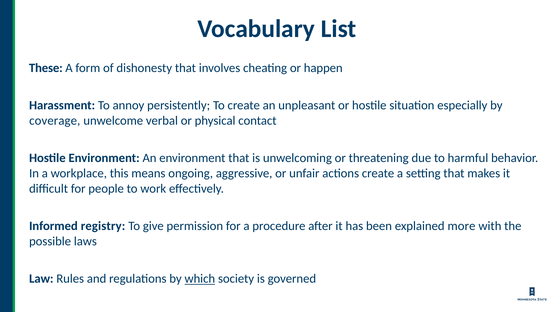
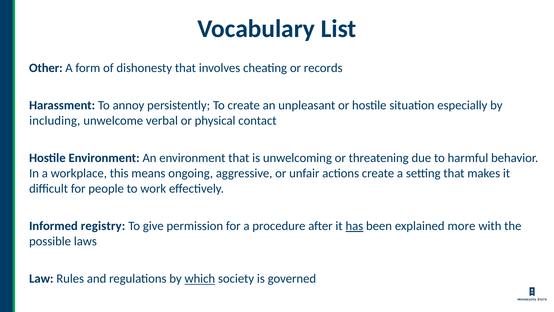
These: These -> Other (46, 68)
happen: happen -> records (323, 68)
coverage: coverage -> including (55, 121)
has underline: none -> present (354, 226)
